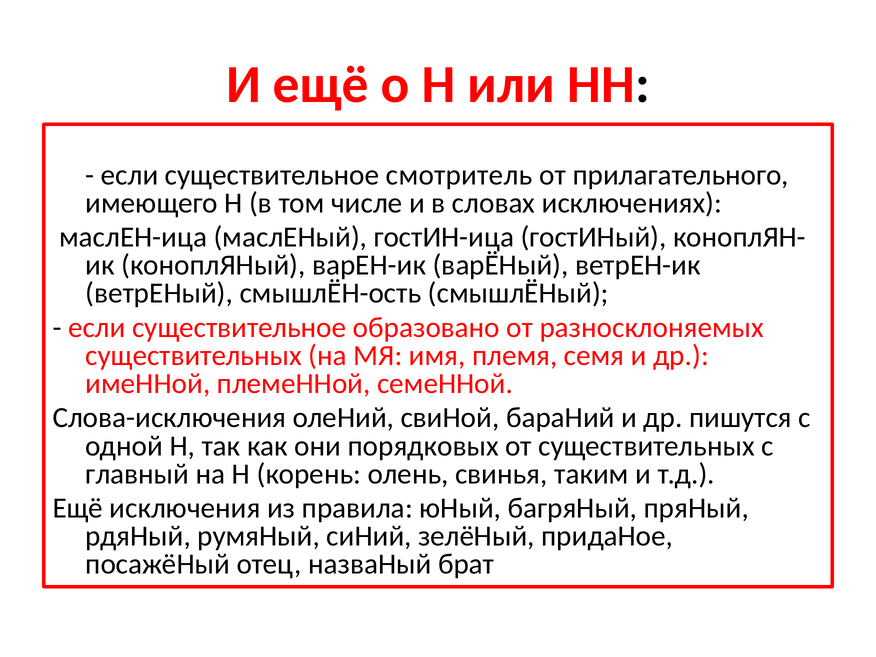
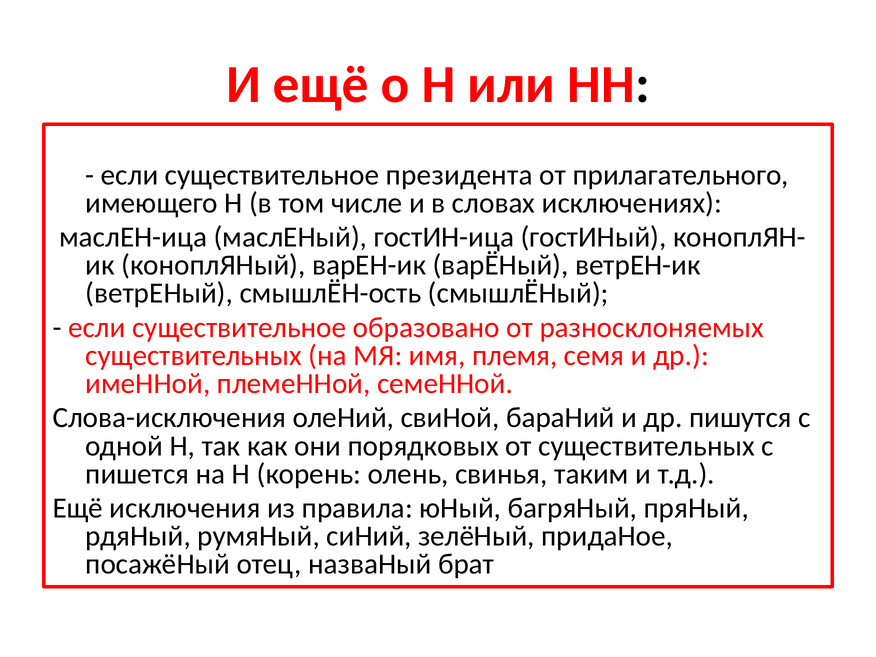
смотритель: смотритель -> президента (459, 175)
главный: главный -> пишется (137, 474)
